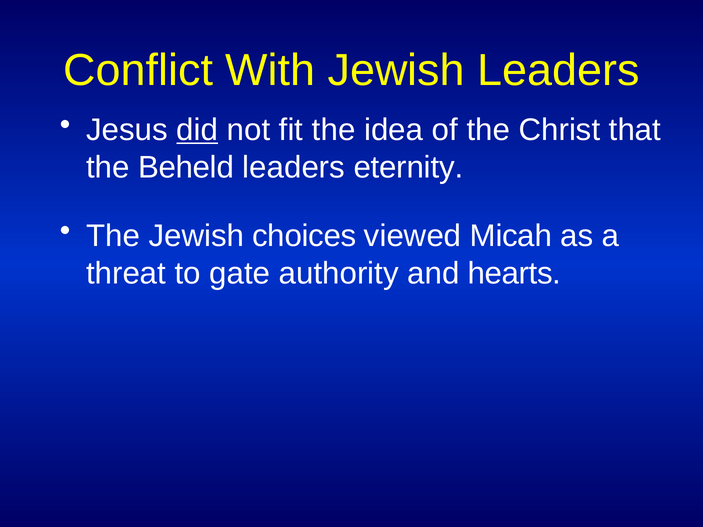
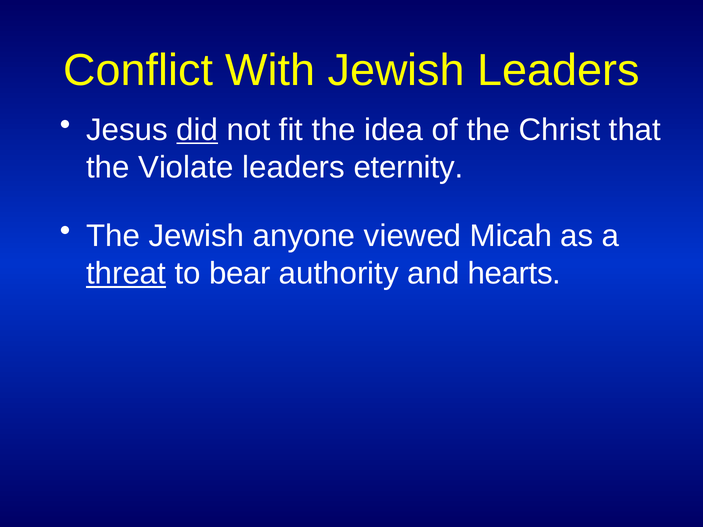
Beheld: Beheld -> Violate (186, 167)
choices: choices -> anyone (304, 236)
threat underline: none -> present (126, 274)
gate: gate -> bear (240, 274)
